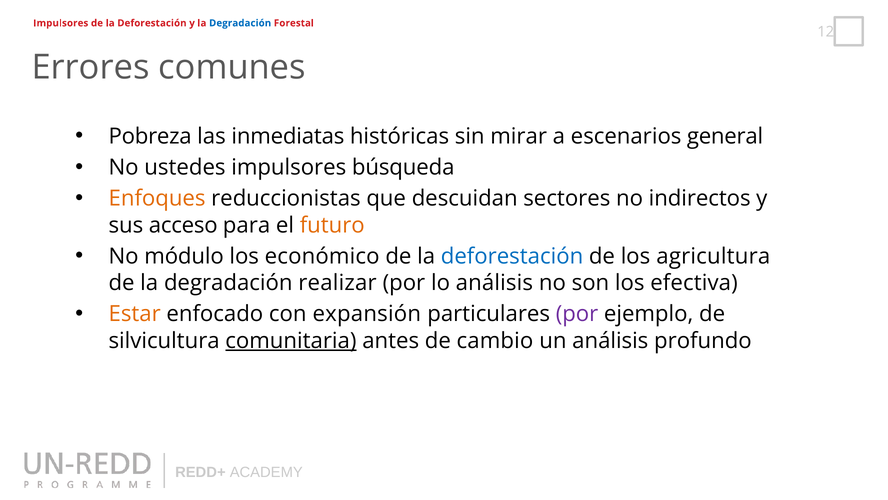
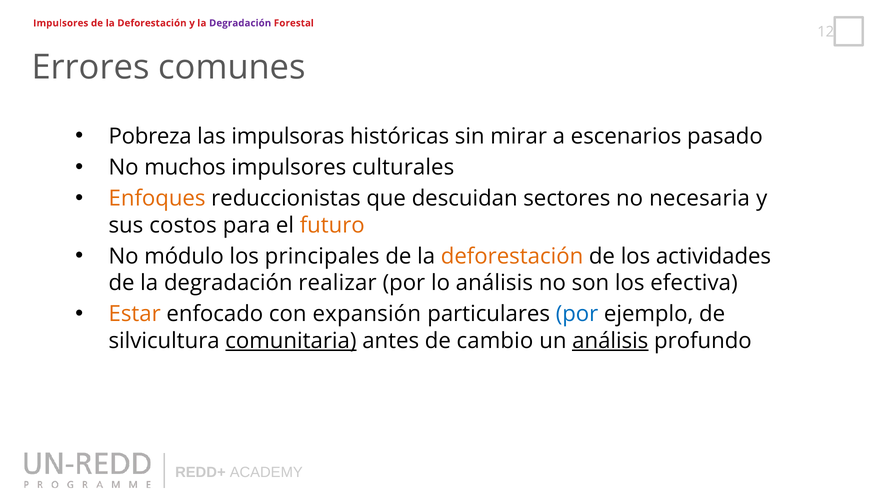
Degradación colour: blue -> purple (240, 23)
inmediatas: inmediatas -> impulsoras (288, 136)
general: general -> pasado (725, 136)
ustedes: ustedes -> muchos (185, 167)
búsqueda: búsqueda -> culturales (403, 167)
indirectos: indirectos -> necesaria (700, 198)
acceso: acceso -> costos (183, 225)
económico: económico -> principales (322, 256)
deforestación colour: blue -> orange (512, 256)
agricultura: agricultura -> actividades (713, 256)
por colour: purple -> blue (577, 314)
análisis underline: none -> present (610, 340)
